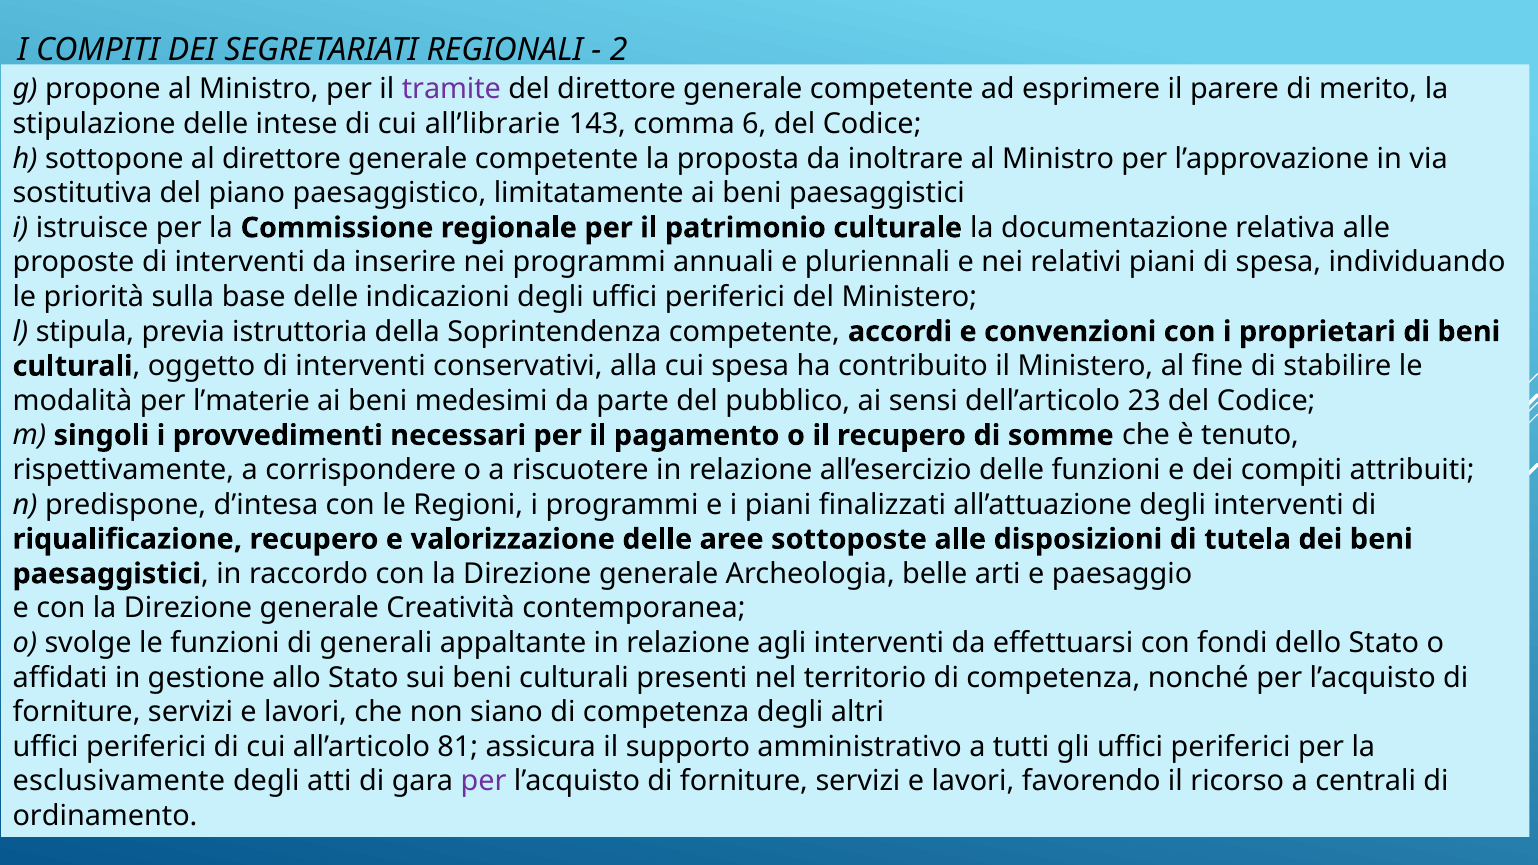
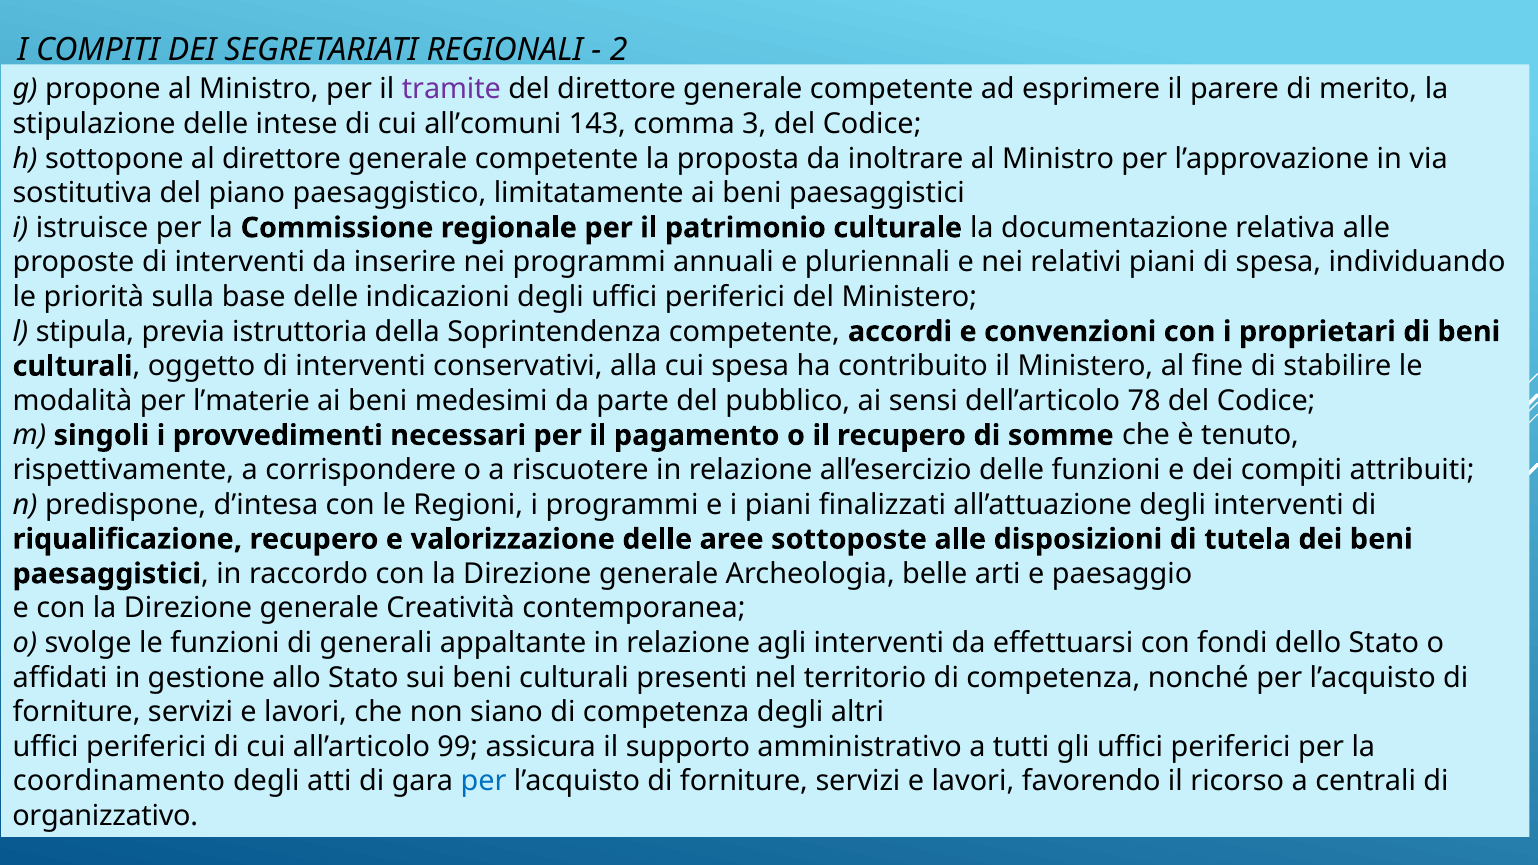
all’librarie: all’librarie -> all’comuni (493, 124)
6: 6 -> 3 (754, 124)
23: 23 -> 78 (1144, 401)
81: 81 -> 99 (458, 747)
esclusivamente: esclusivamente -> coordinamento (119, 782)
per colour: purple -> blue (484, 782)
ordinamento: ordinamento -> organizzativo (105, 816)
